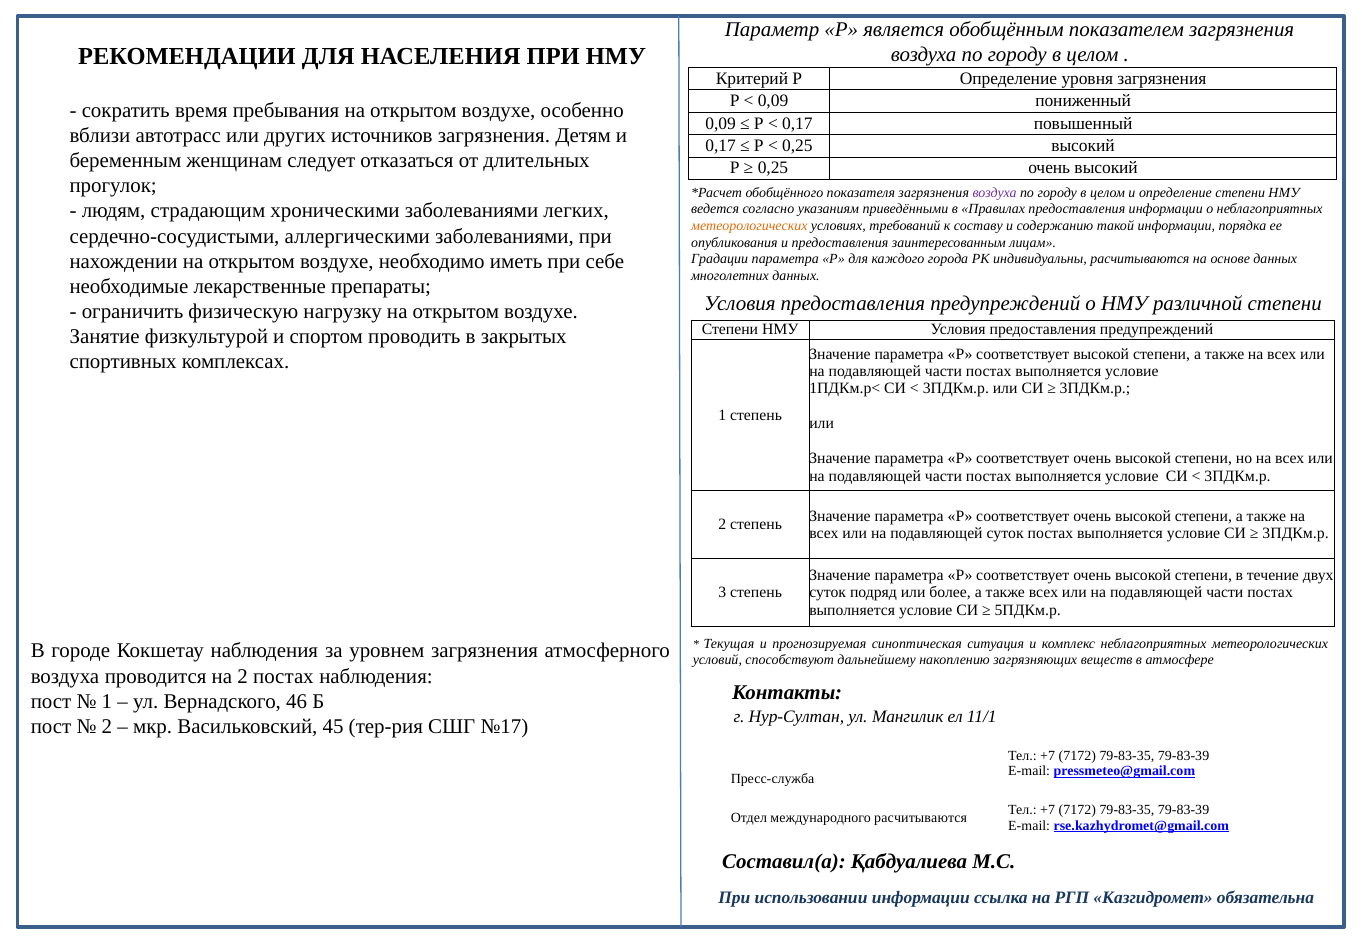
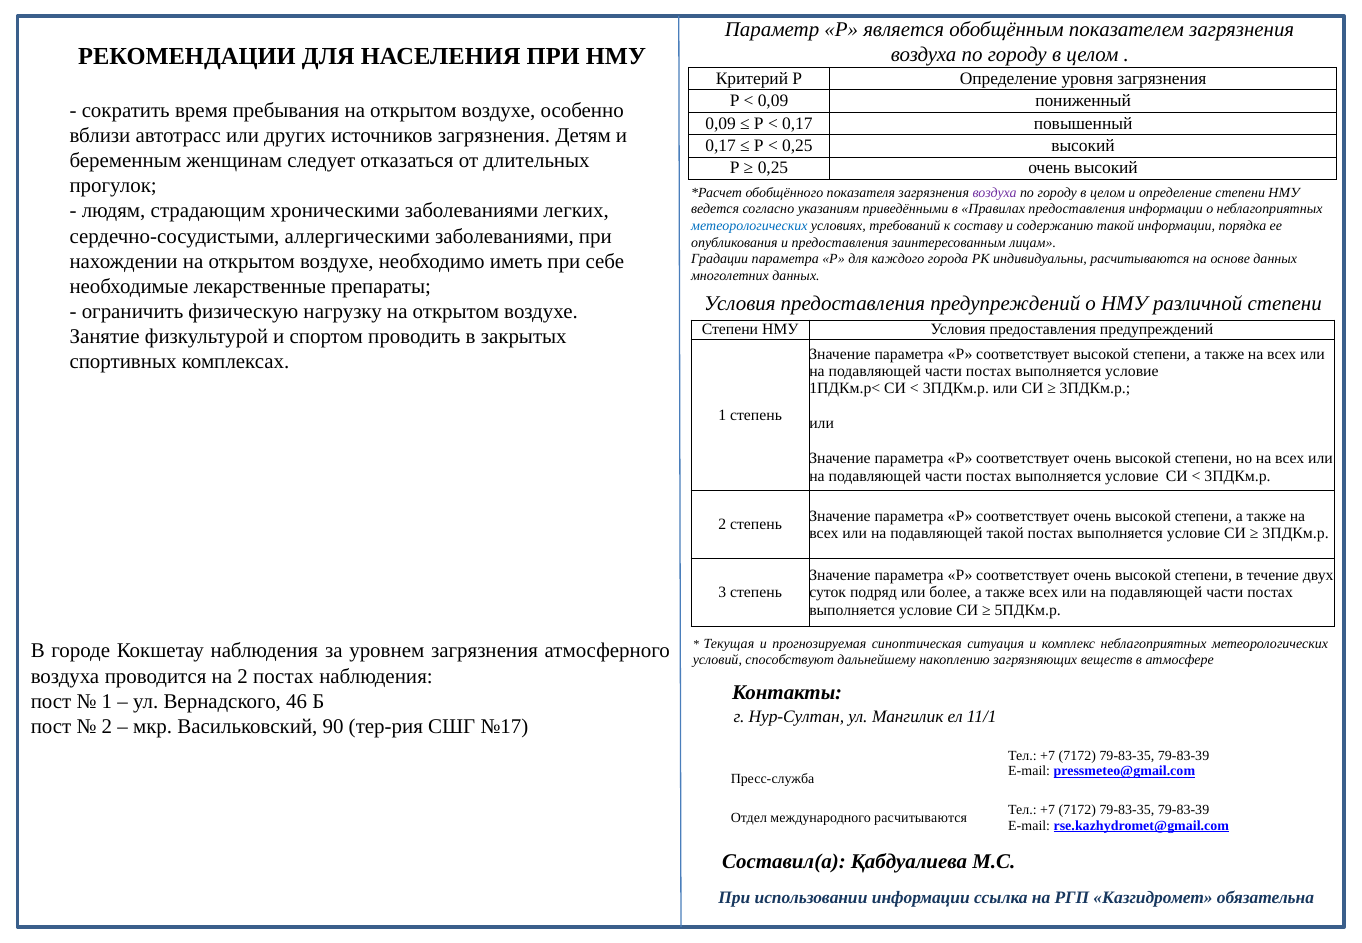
метеорологических colour: orange -> blue (749, 226)
подавляющей суток: суток -> такой (1005, 533)
45: 45 -> 90 (333, 726)
